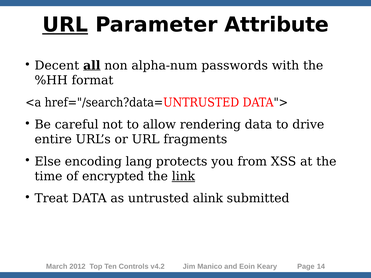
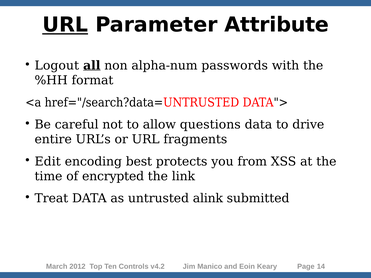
Decent: Decent -> Logout (57, 66)
rendering: rendering -> questions (210, 125)
Else: Else -> Edit (48, 162)
lang: lang -> best (139, 162)
link underline: present -> none (183, 176)
